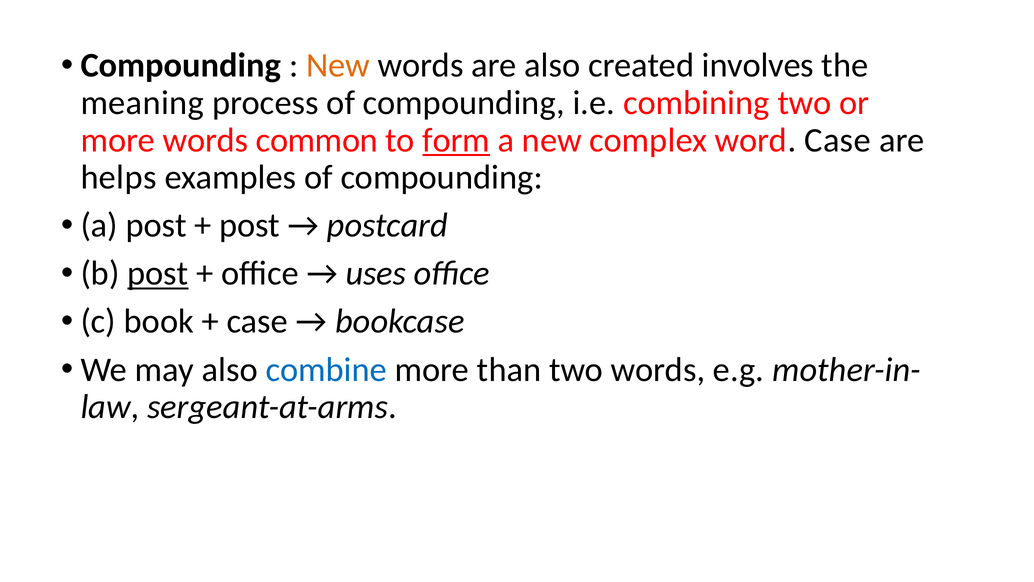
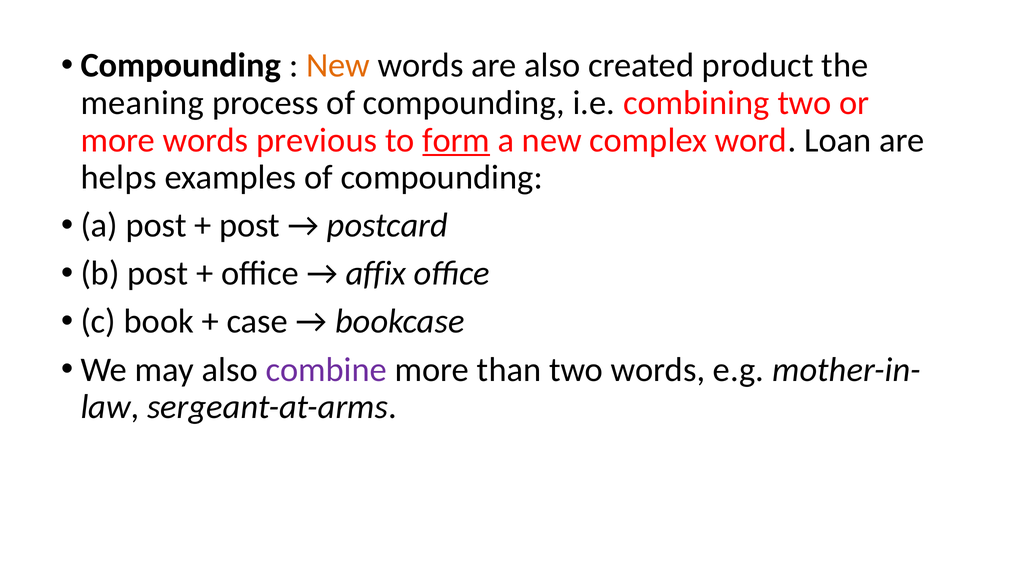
involves: involves -> product (758, 66)
common: common -> previous (317, 140)
word Case: Case -> Loan (838, 140)
post underline: present -> none (158, 273)
uses: uses -> affix (376, 273)
combine colour: blue -> purple (326, 369)
